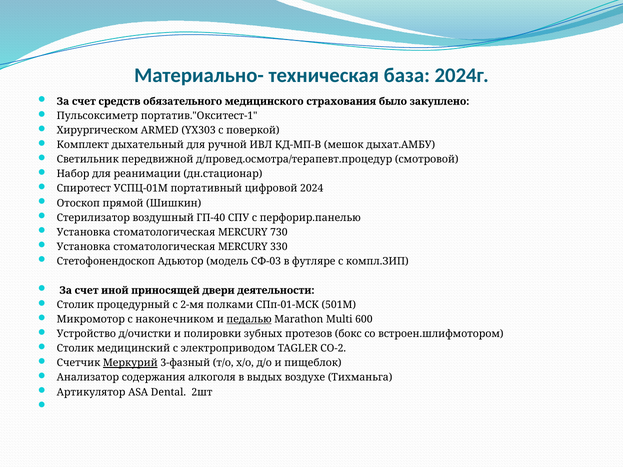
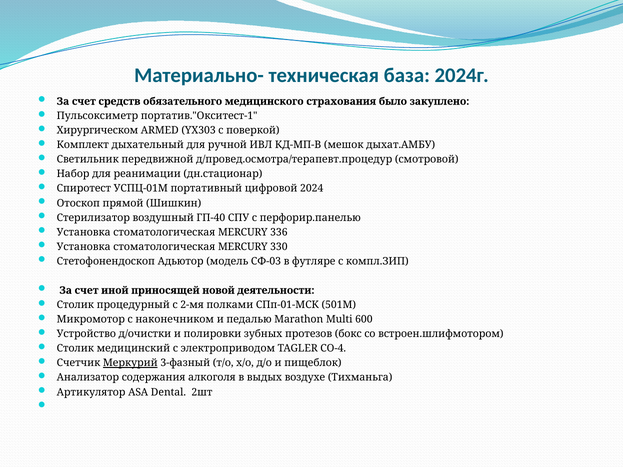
730: 730 -> 336 (279, 232)
двери: двери -> новой (218, 290)
педалью underline: present -> none (249, 320)
CO-2: CO-2 -> CO-4 (333, 349)
